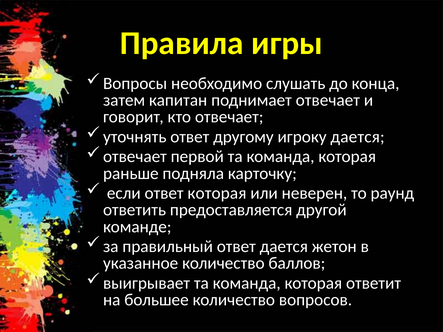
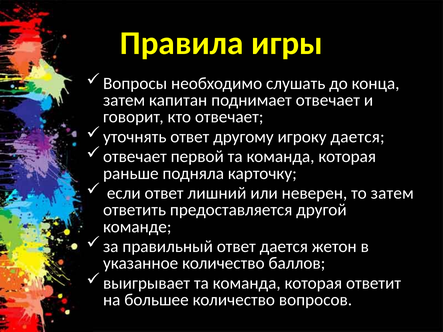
ответ которая: которая -> лишний (217, 193)
то раунд: раунд -> затем (392, 193)
